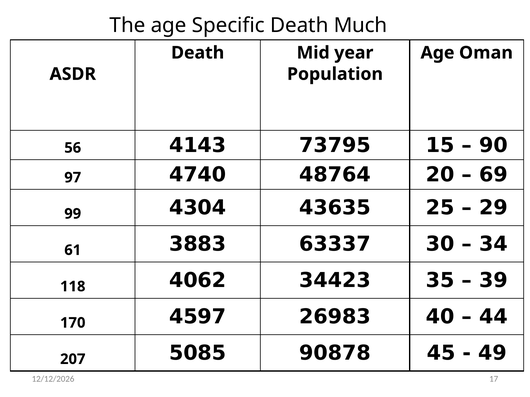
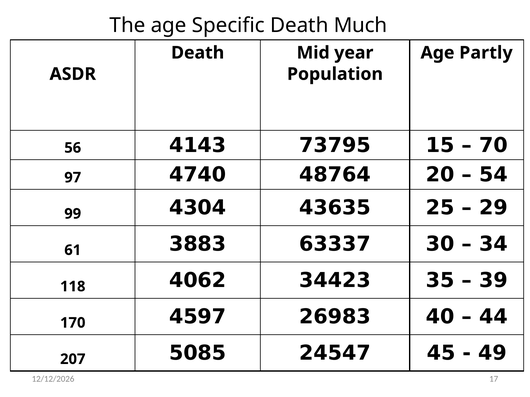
Oman: Oman -> Partly (486, 53)
90: 90 -> 70 (493, 145)
69: 69 -> 54 (493, 175)
90878: 90878 -> 24547 (335, 354)
